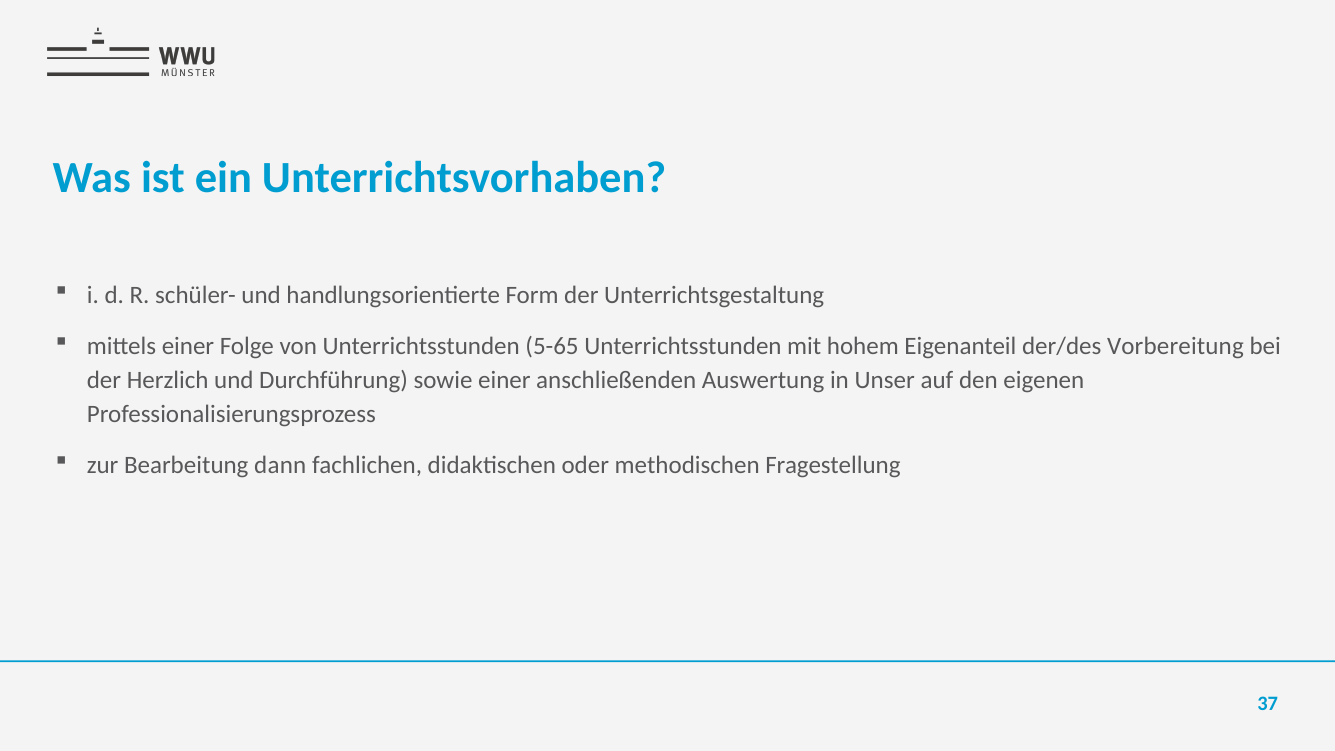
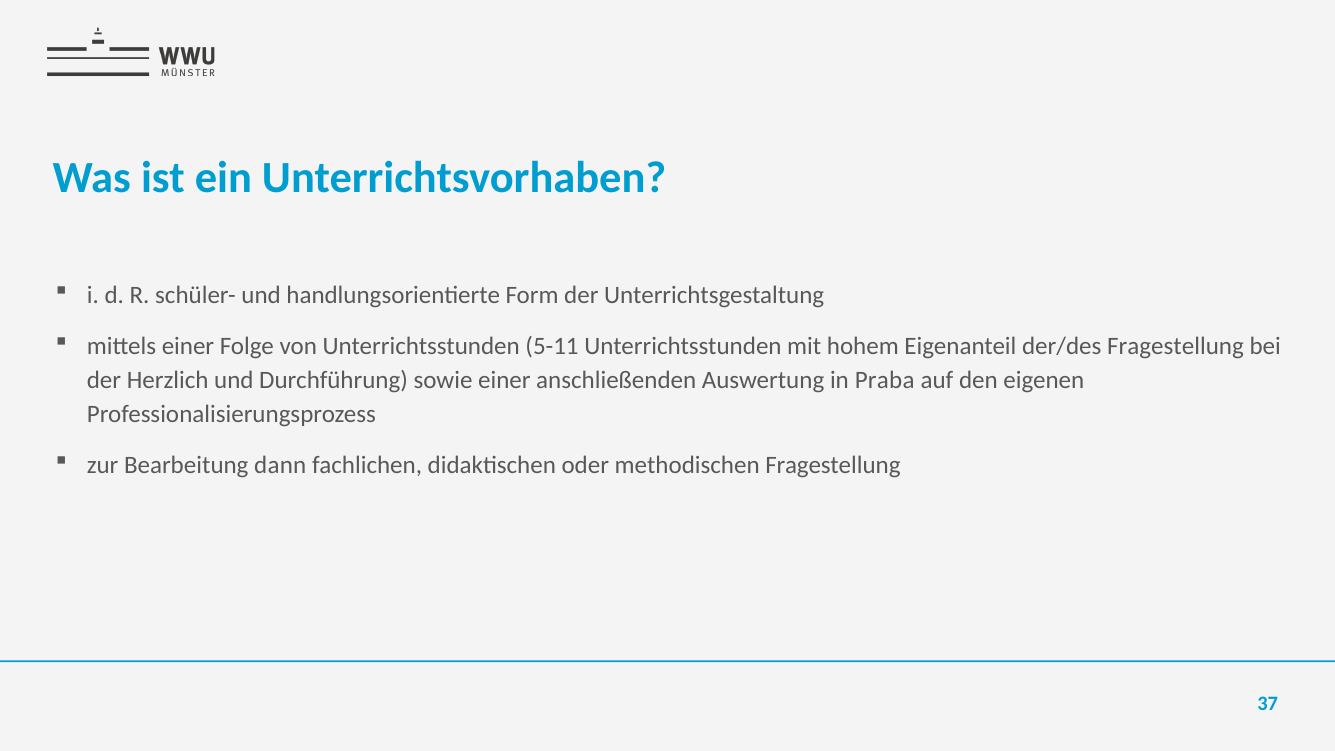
5-65: 5-65 -> 5-11 (552, 347)
der/des Vorbereitung: Vorbereitung -> Fragestellung (1175, 347)
Unser: Unser -> Praba (885, 380)
